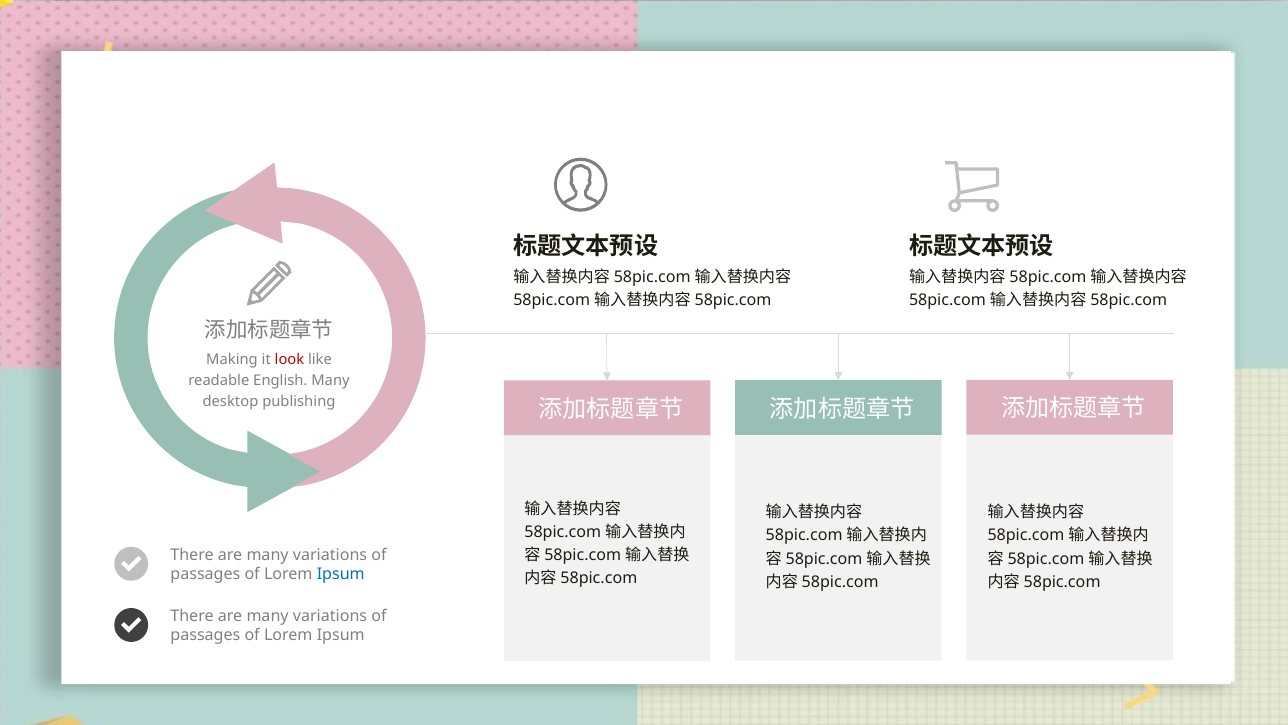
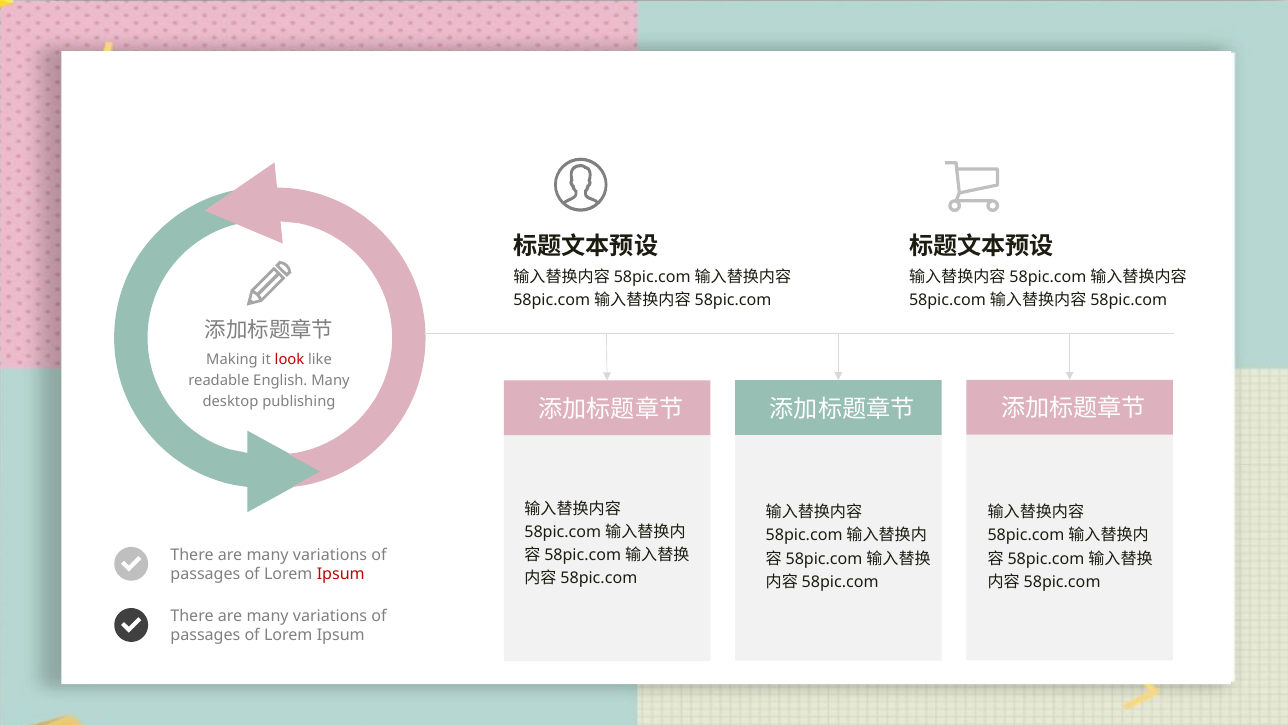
Ipsum colour: blue -> red (341, 574)
